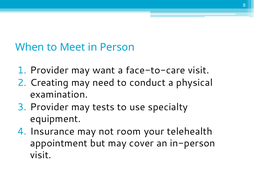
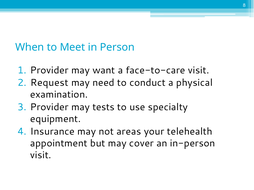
Creating: Creating -> Request (49, 83)
room: room -> areas (129, 132)
